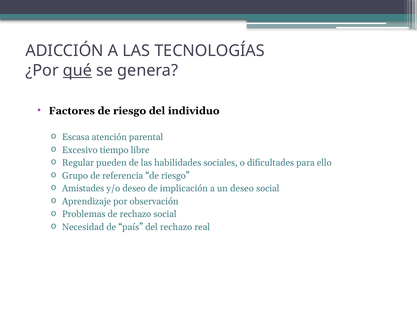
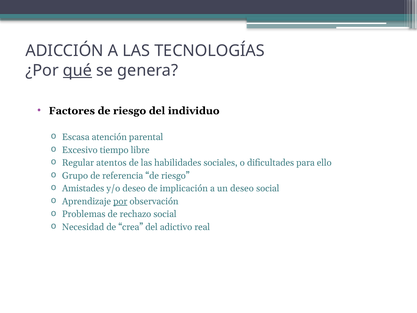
pueden: pueden -> atentos (111, 163)
por underline: none -> present (120, 201)
país: país -> crea (131, 227)
del rechazo: rechazo -> adictivo (176, 227)
